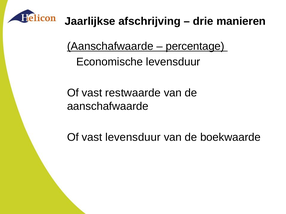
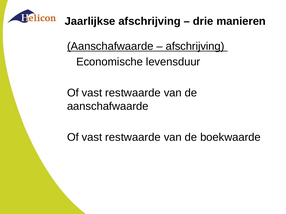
percentage: percentage -> afschrijving (195, 46)
levensduur: levensduur -> restwaarde (133, 138)
